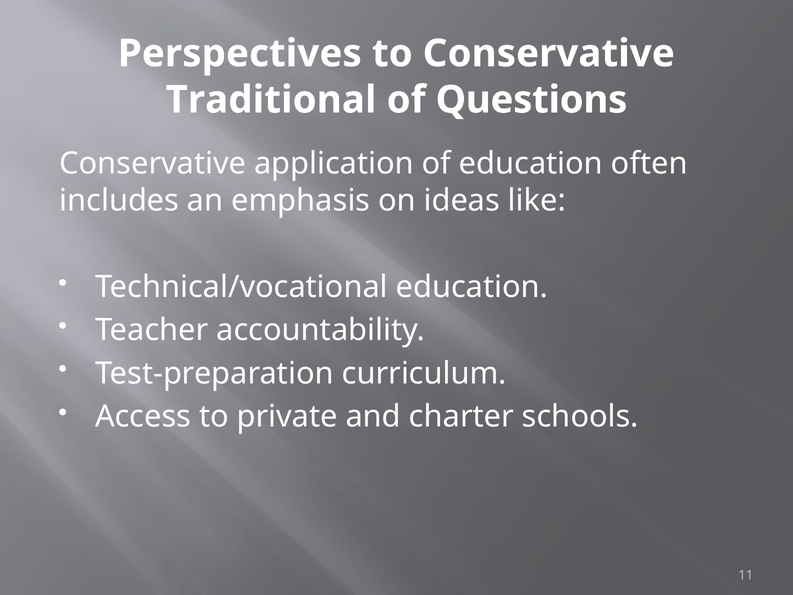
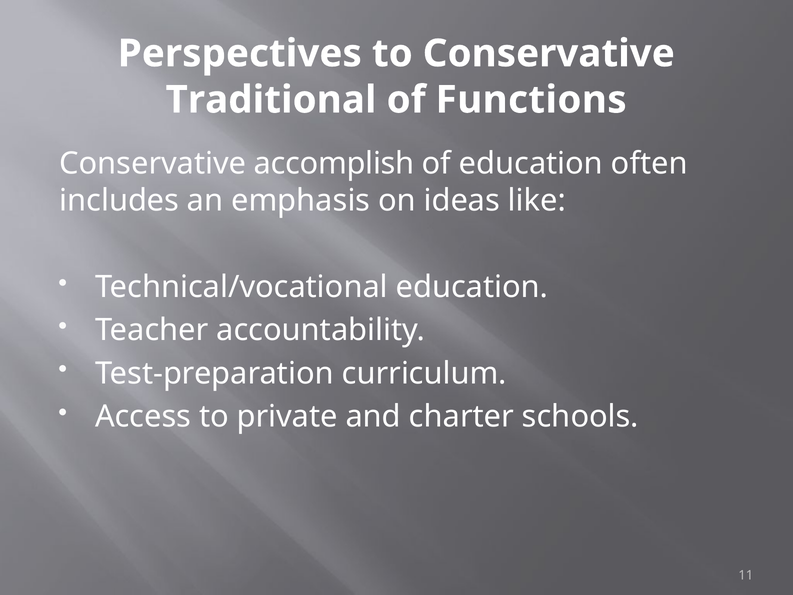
Questions: Questions -> Functions (531, 100)
application: application -> accomplish (334, 163)
